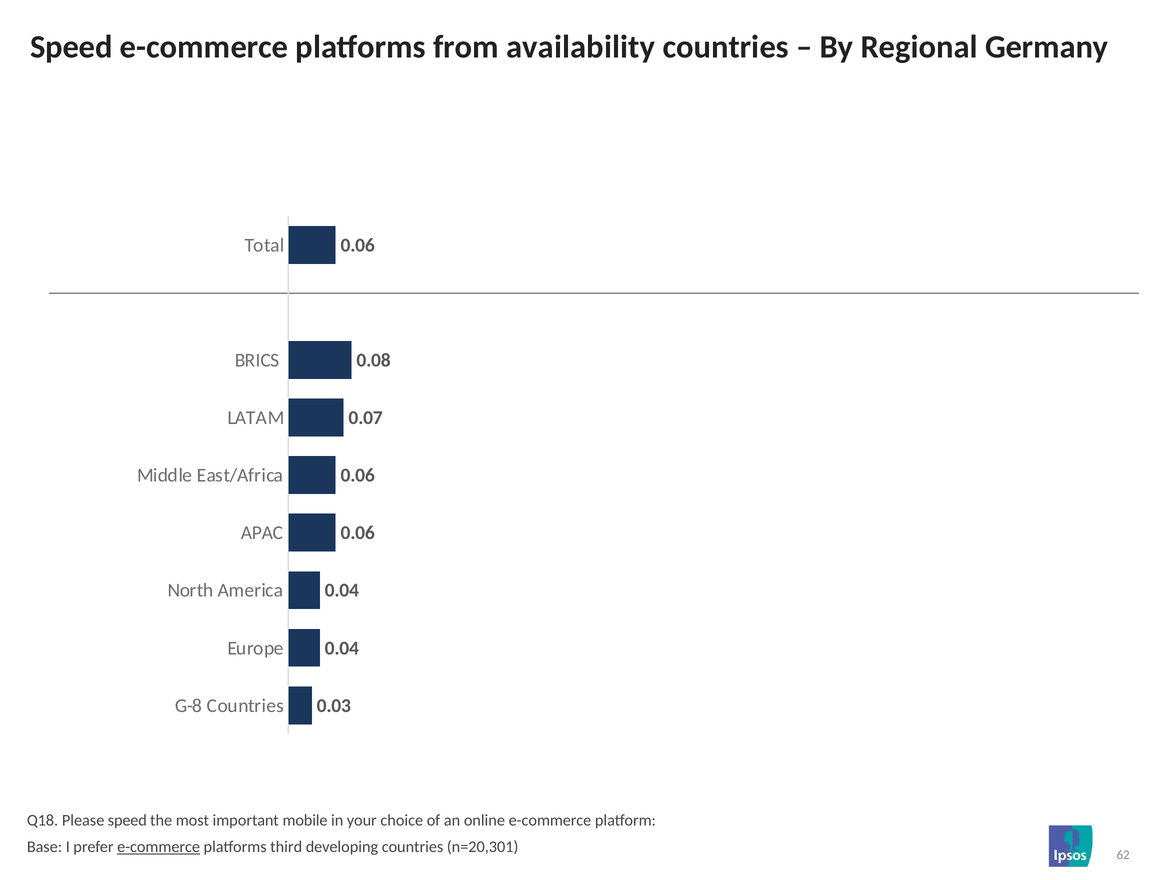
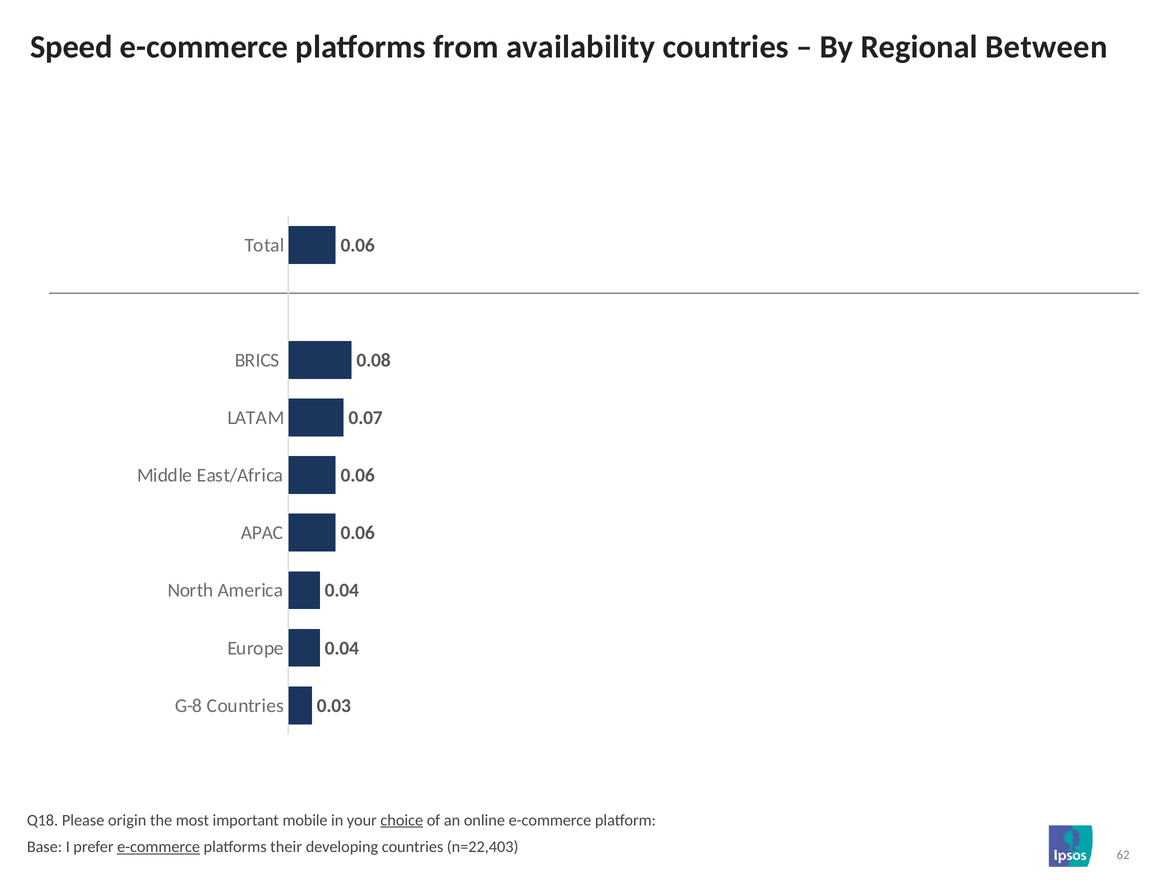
Germany: Germany -> Between (1046, 47)
Please speed: speed -> origin (127, 820)
choice underline: none -> present (402, 820)
third: third -> their (286, 847)
n=20,301: n=20,301 -> n=22,403 (483, 847)
